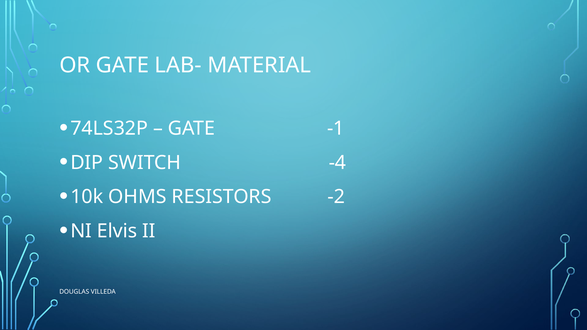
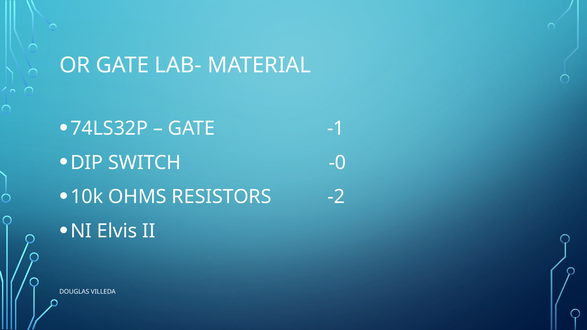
-4: -4 -> -0 (337, 163)
